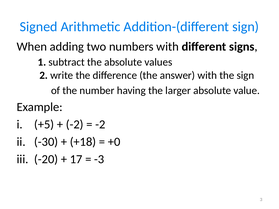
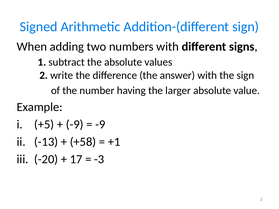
-2: -2 -> -9 (75, 125)
-2: -2 -> -9 (100, 125)
-30: -30 -> -13 (46, 142)
+18: +18 -> +58 (83, 142)
+0: +0 -> +1 (114, 142)
